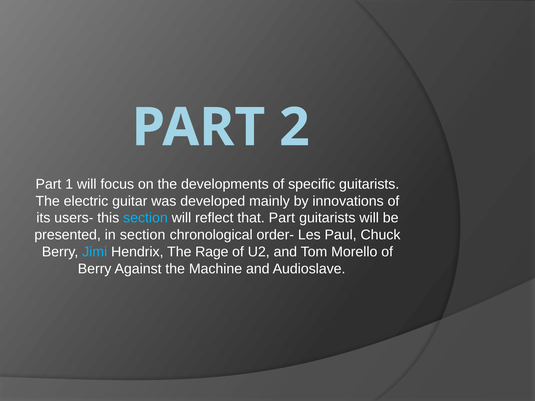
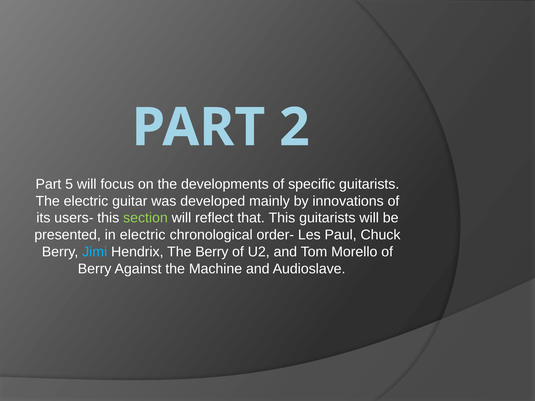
1: 1 -> 5 (69, 184)
section colour: light blue -> light green (145, 218)
that Part: Part -> This (282, 218)
in section: section -> electric (143, 235)
The Rage: Rage -> Berry (212, 252)
